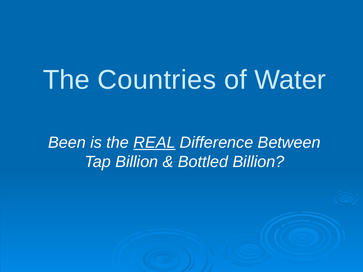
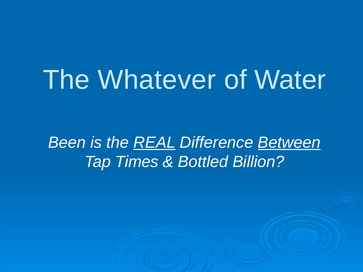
Countries: Countries -> Whatever (157, 80)
Between underline: none -> present (289, 143)
Tap Billion: Billion -> Times (137, 162)
